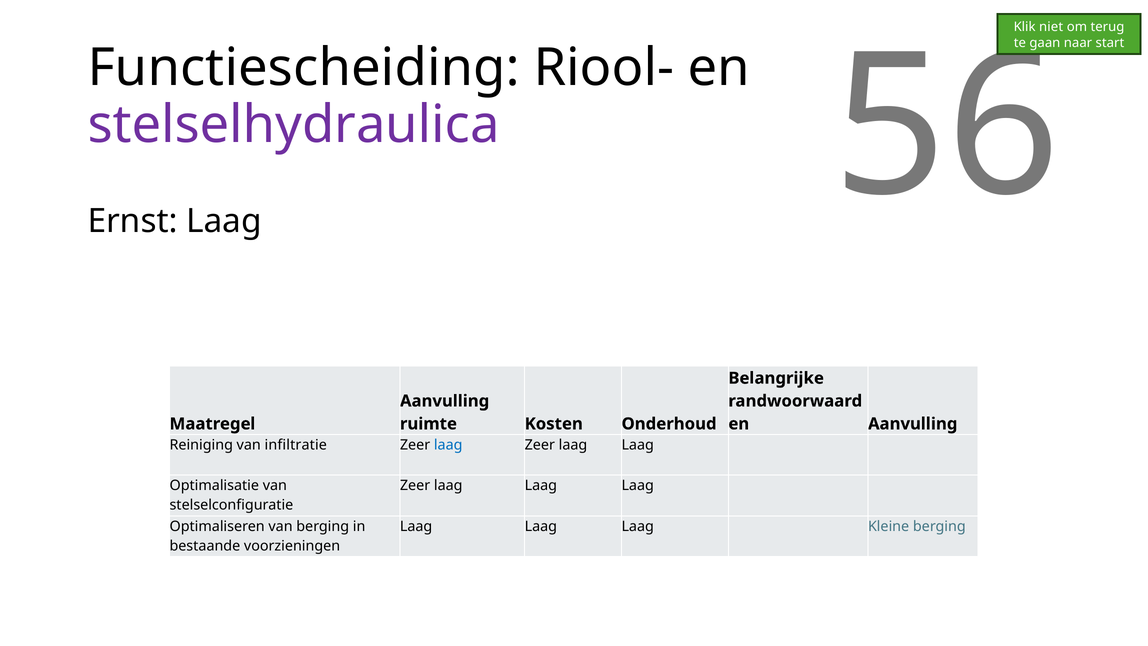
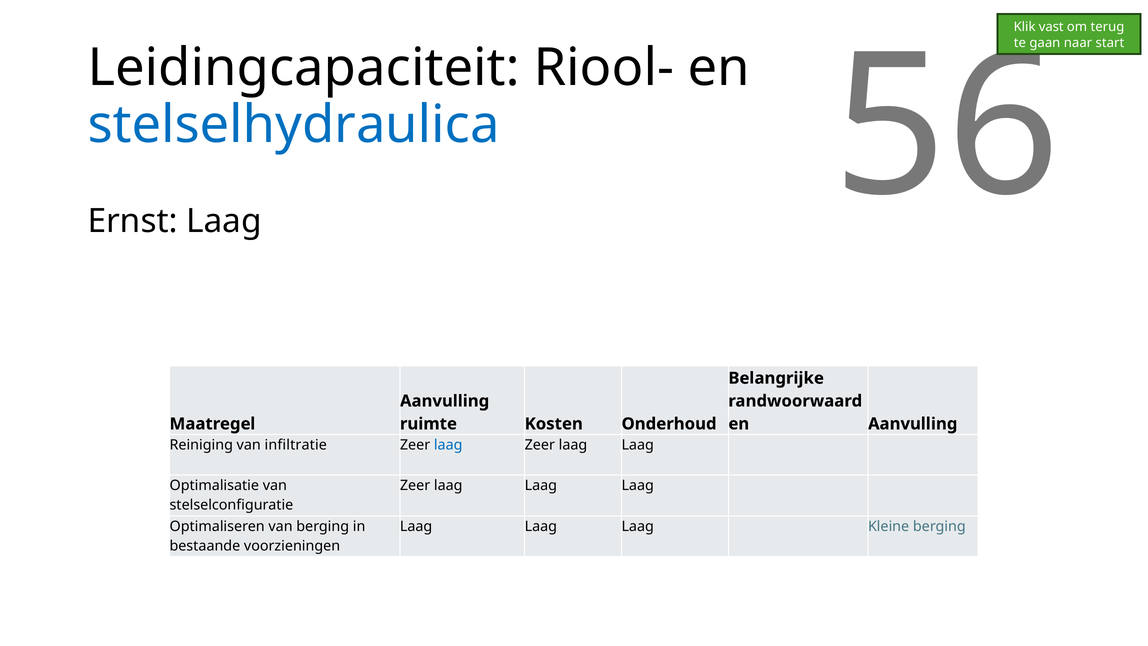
niet: niet -> vast (1051, 27)
Functiescheiding: Functiescheiding -> Leidingcapaciteit (304, 68)
stelselhydraulica colour: purple -> blue (294, 125)
